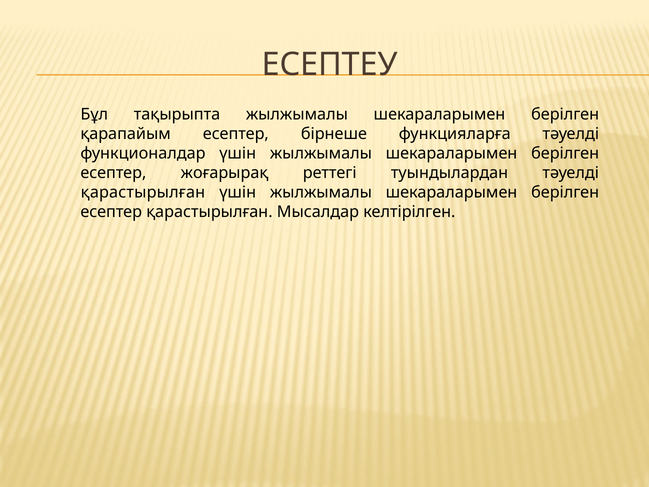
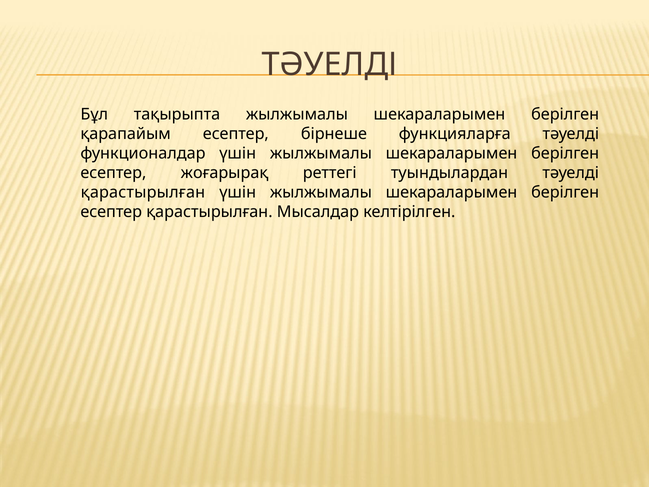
ЕСЕПТЕУ: ЕСЕПТЕУ -> ТӘУЕЛДІ (330, 65)
